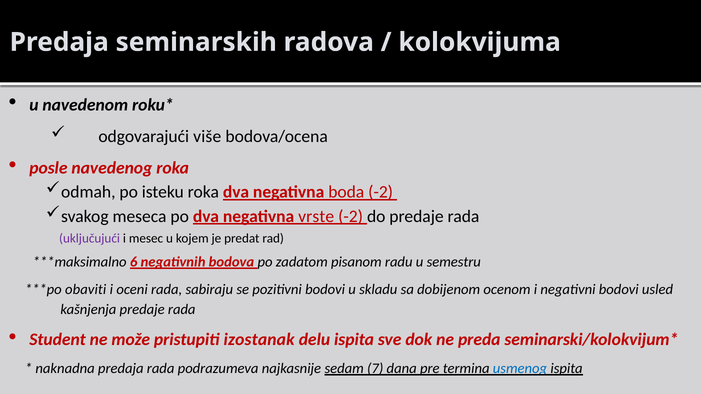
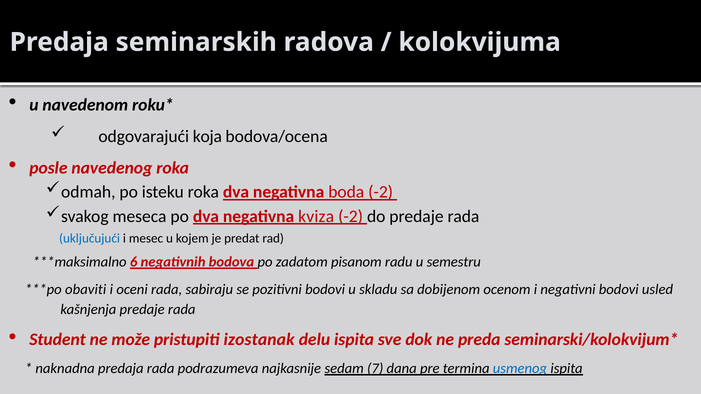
više: više -> koja (207, 137)
vrste: vrste -> kviza (316, 216)
uključujući colour: purple -> blue (89, 239)
